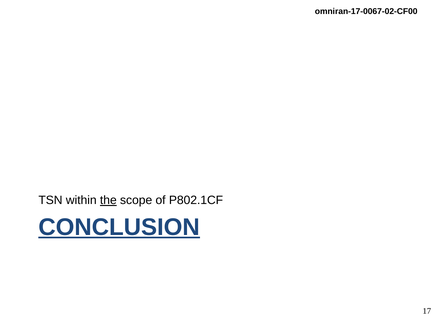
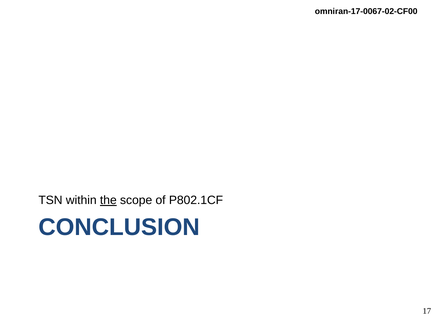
CONCLUSION underline: present -> none (119, 227)
